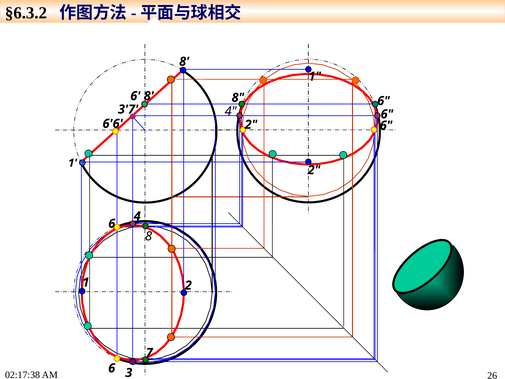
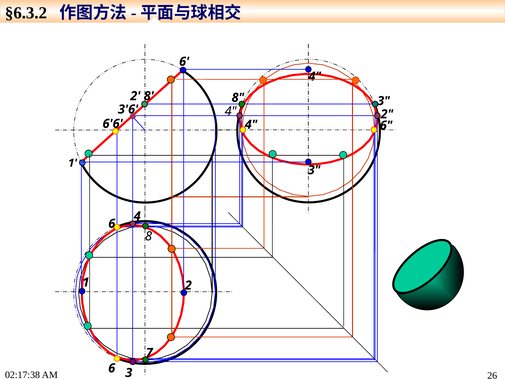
8: 8 -> 6 (184, 62)
1: 1 -> 4 (315, 76)
6: 6 -> 2 (135, 96)
6: 6 -> 3 (384, 101)
3'7: 3'7 -> 3'6 (128, 109)
6: 6 -> 2 (387, 114)
2: 2 -> 4 (251, 125)
2: 2 -> 3 (314, 170)
